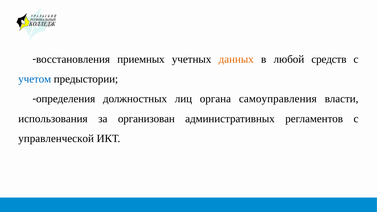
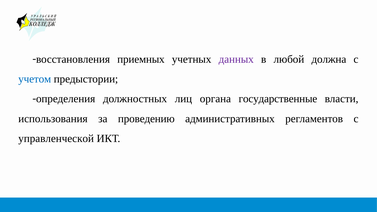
данных colour: orange -> purple (236, 59)
средств: средств -> должна (329, 59)
самоуправления: самоуправления -> государственные (278, 99)
организован: организован -> проведению (146, 119)
